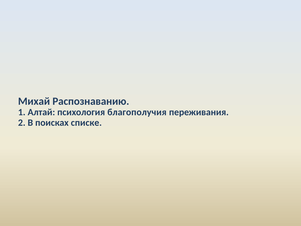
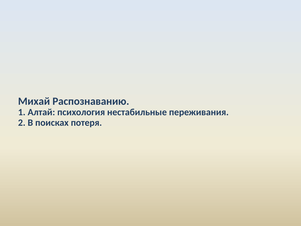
благополучия: благополучия -> нестабильные (137, 112)
списке: списке -> потеря (86, 122)
